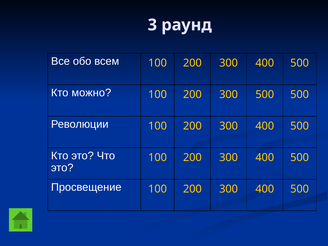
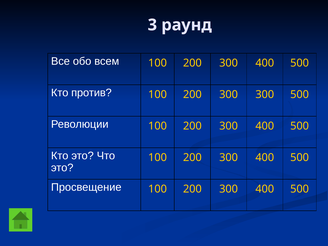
можно: можно -> против (91, 93)
300 500: 500 -> 300 (265, 94)
